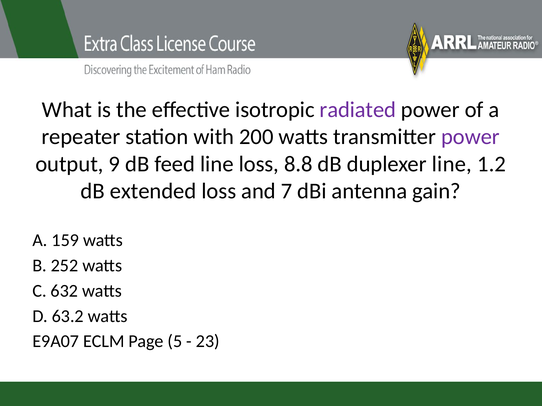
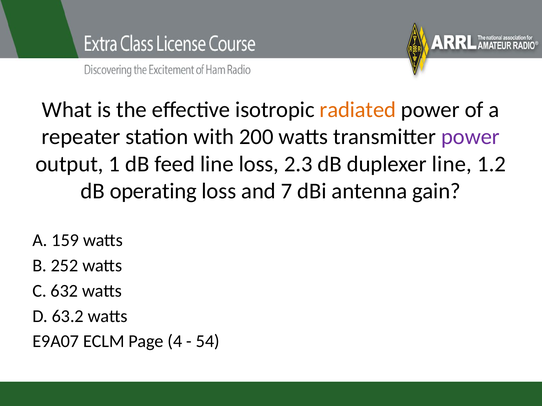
radiated colour: purple -> orange (358, 110)
9: 9 -> 1 (114, 164)
8.8: 8.8 -> 2.3 (298, 164)
extended: extended -> operating (153, 191)
5: 5 -> 4 (175, 342)
23: 23 -> 54 (208, 342)
